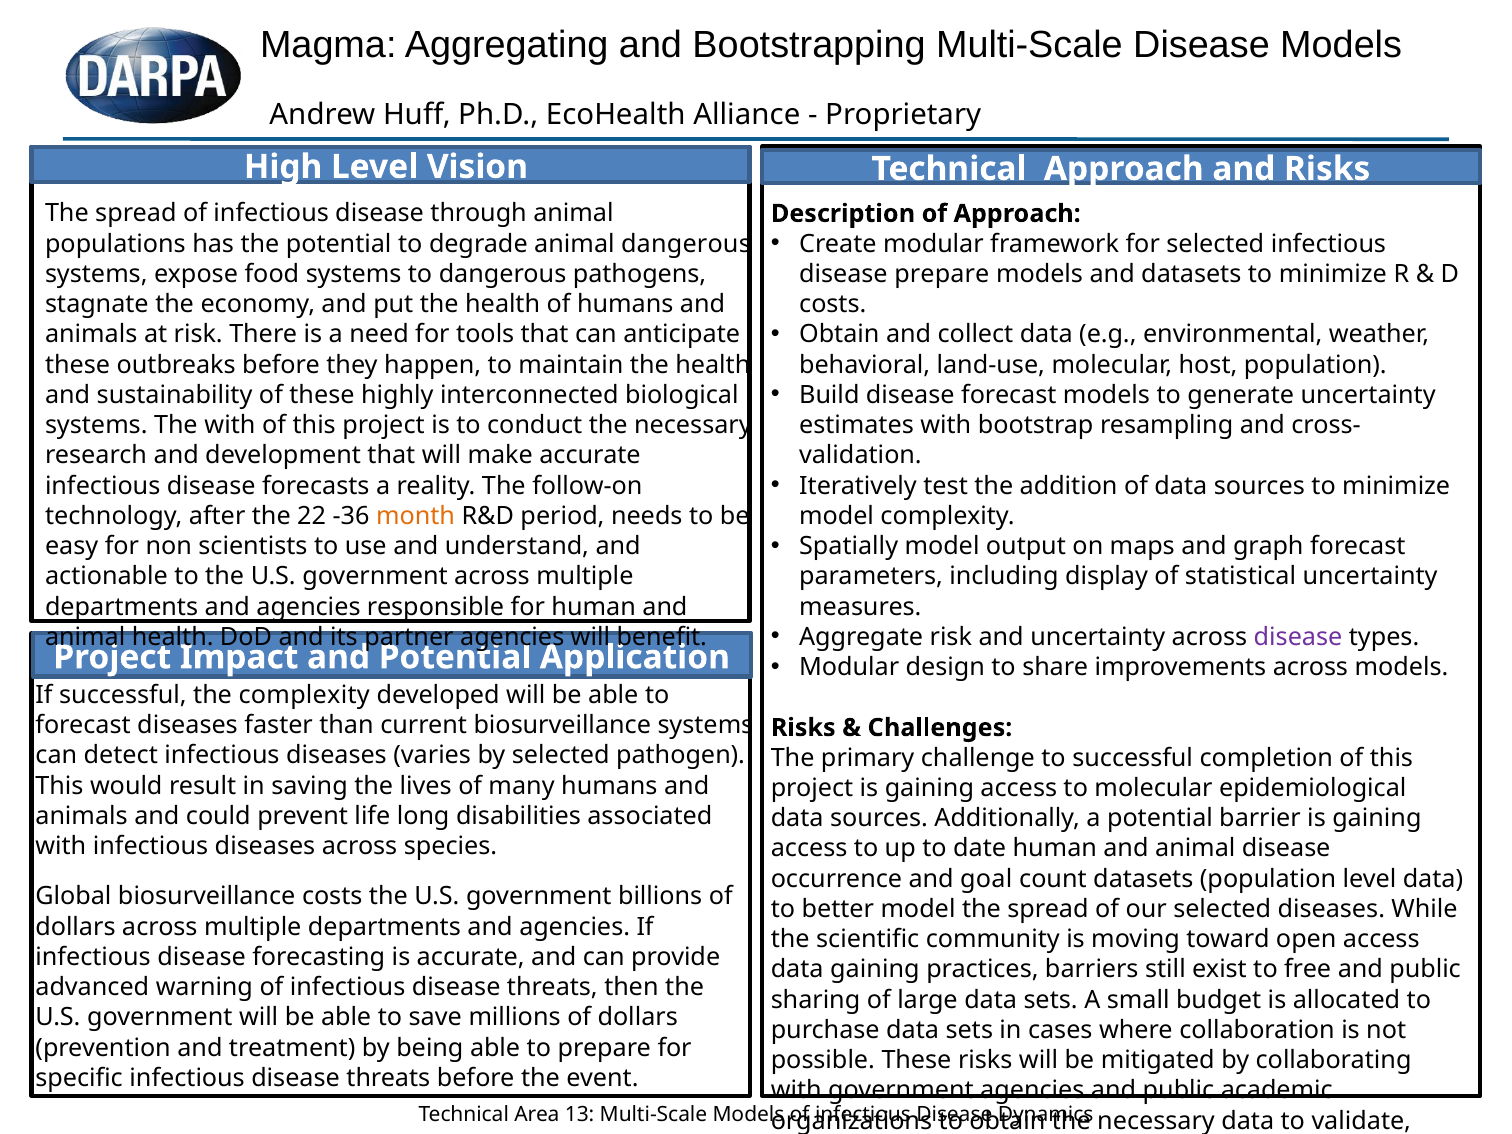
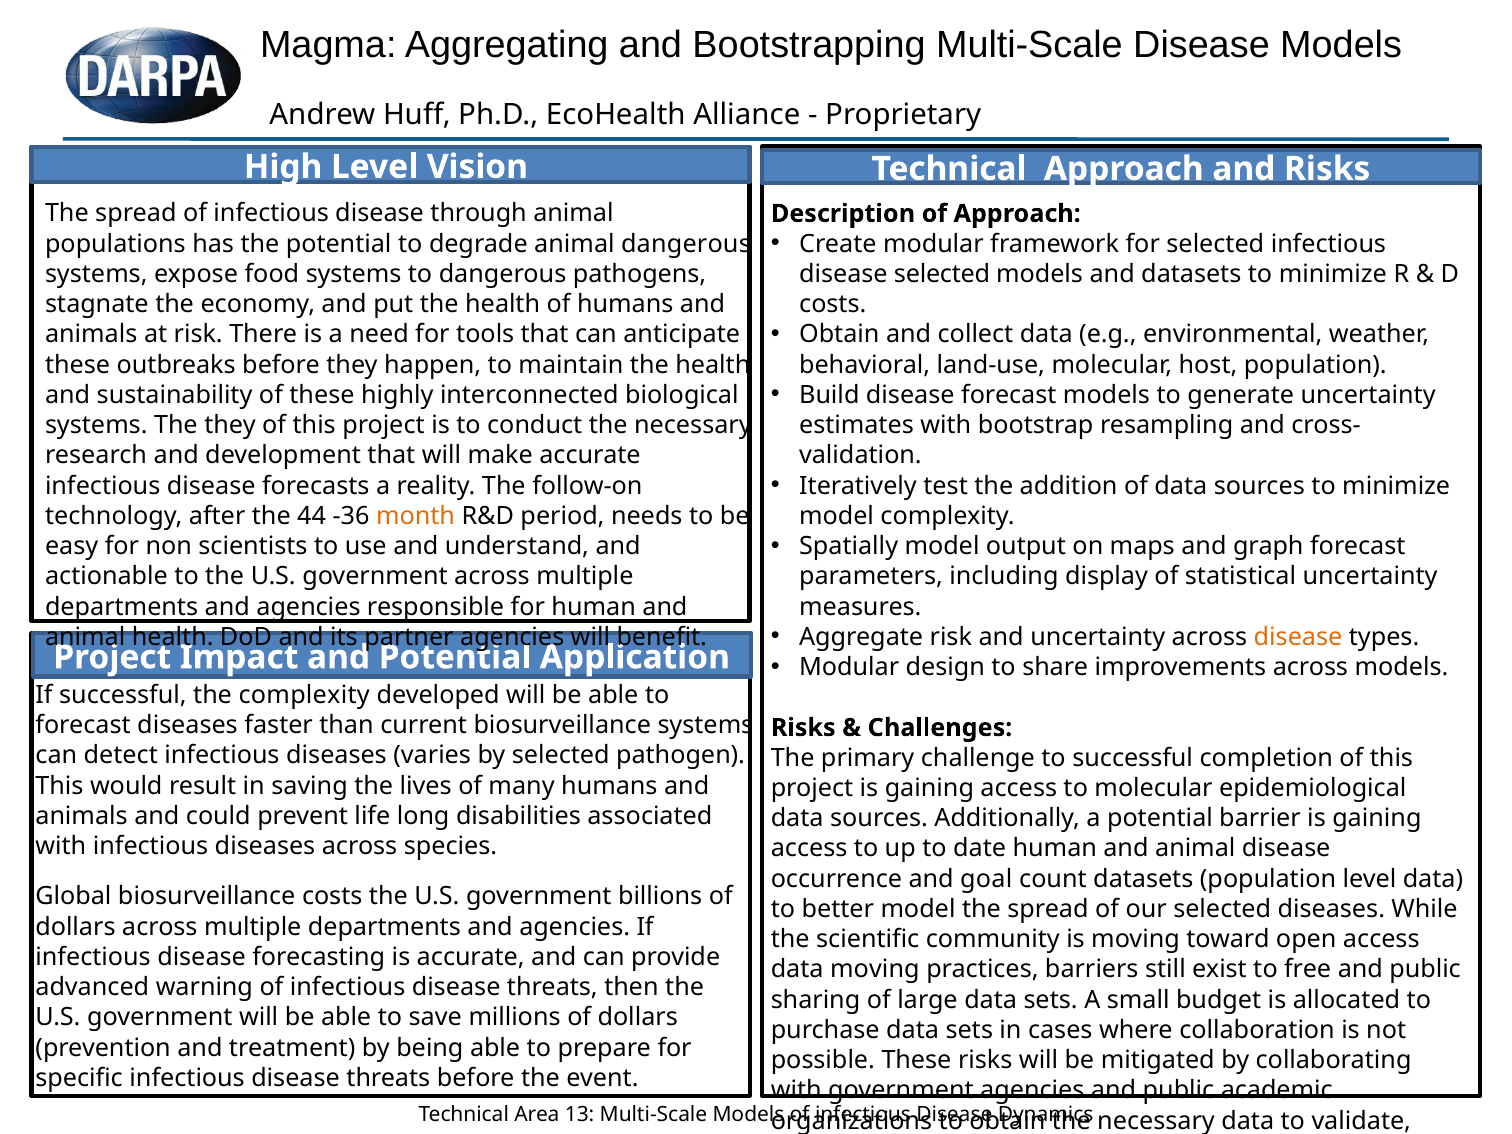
disease prepare: prepare -> selected (942, 274)
The with: with -> they (230, 425)
22: 22 -> 44 (312, 516)
disease colour: purple -> orange (1298, 637)
data gaining: gaining -> moving (875, 970)
